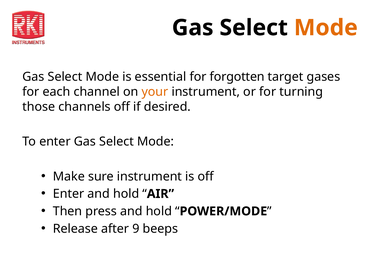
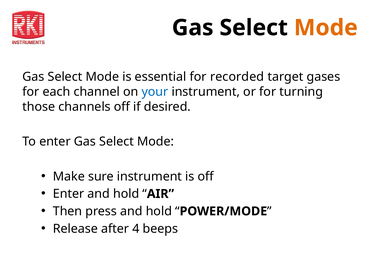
forgotten: forgotten -> recorded (237, 77)
your colour: orange -> blue (155, 92)
9: 9 -> 4 (136, 229)
